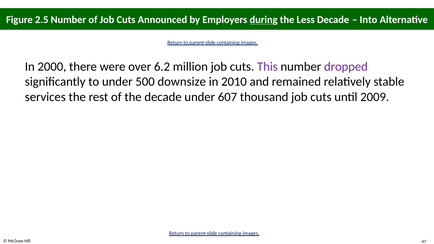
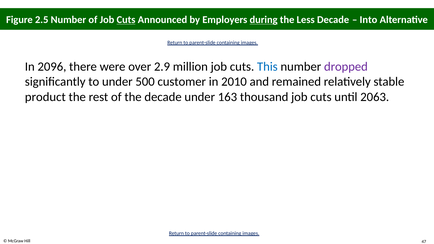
Cuts underline: none -> present (126, 20)
2000: 2000 -> 2096 (52, 67)
6.2: 6.2 -> 2.9 (162, 67)
This colour: purple -> blue (267, 67)
downsize: downsize -> customer (182, 82)
services: services -> product (45, 97)
607: 607 -> 163 (227, 97)
2009: 2009 -> 2063 (375, 97)
